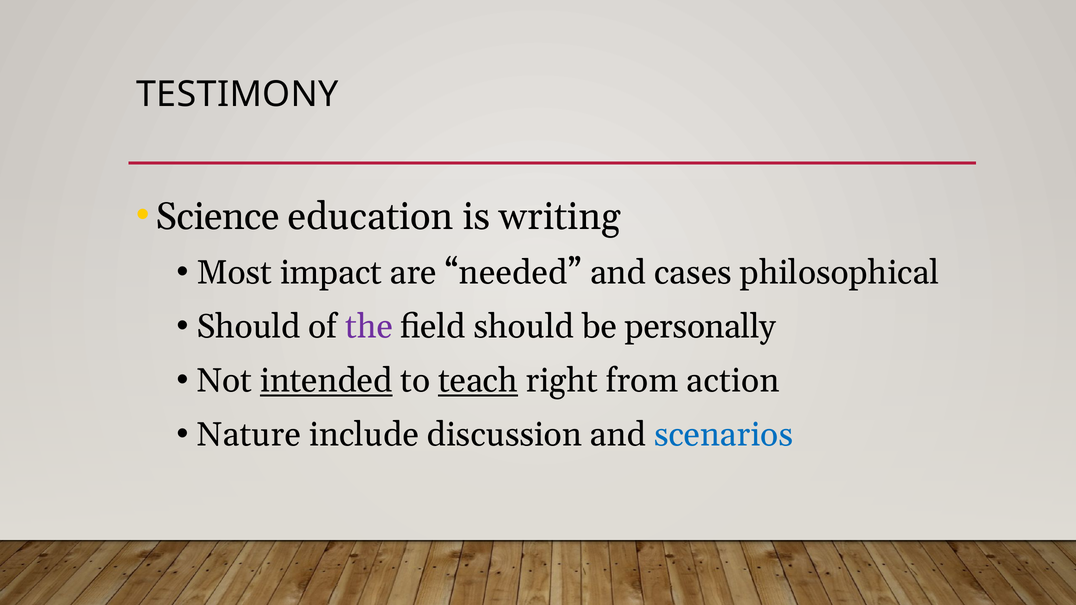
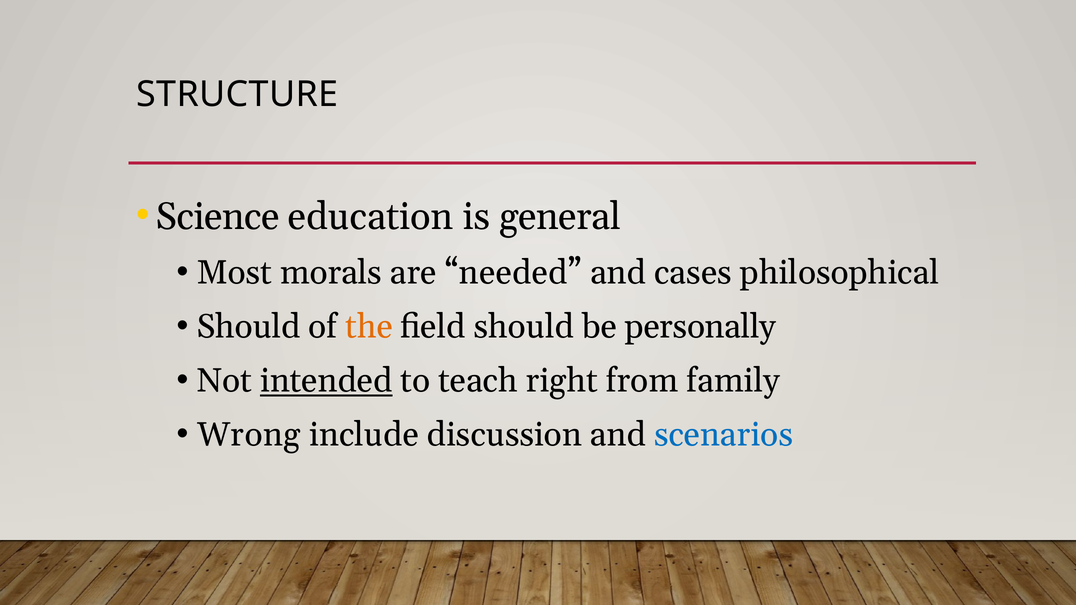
TESTIMONY: TESTIMONY -> STRUCTURE (237, 94)
writing: writing -> general (560, 217)
impact: impact -> morals (331, 273)
the colour: purple -> orange (369, 327)
teach underline: present -> none (478, 381)
action: action -> family (733, 381)
Nature: Nature -> Wrong (249, 435)
